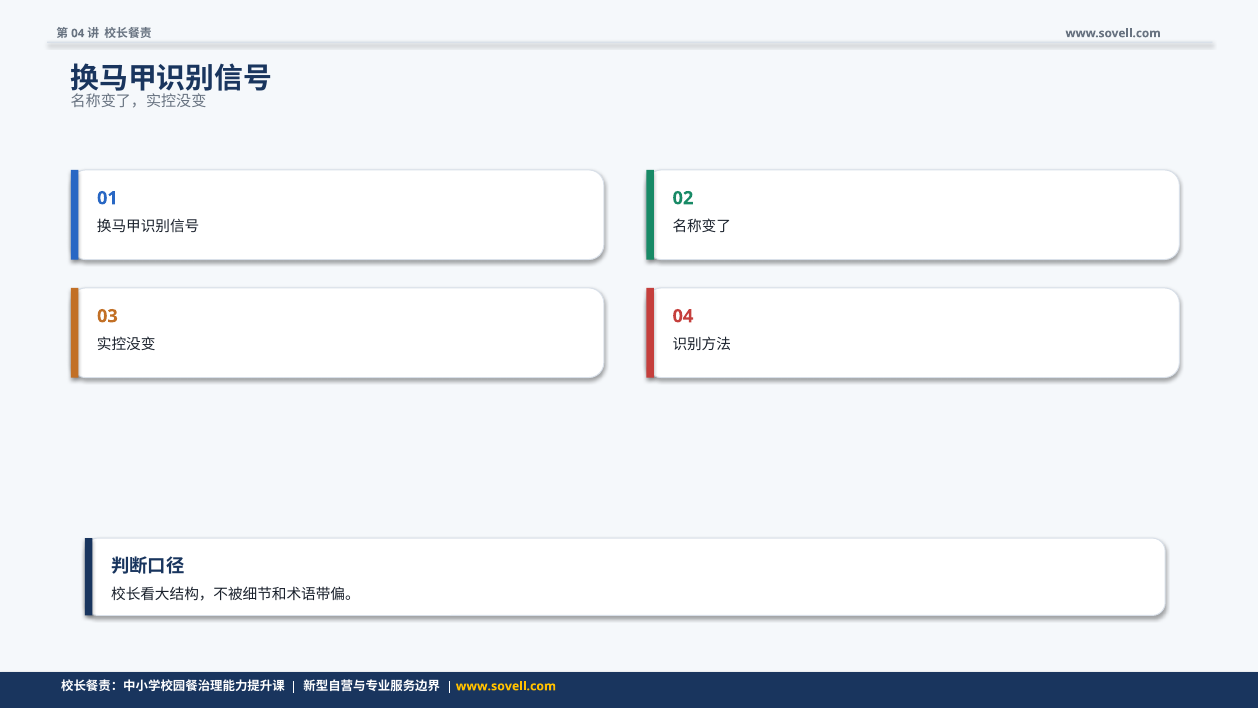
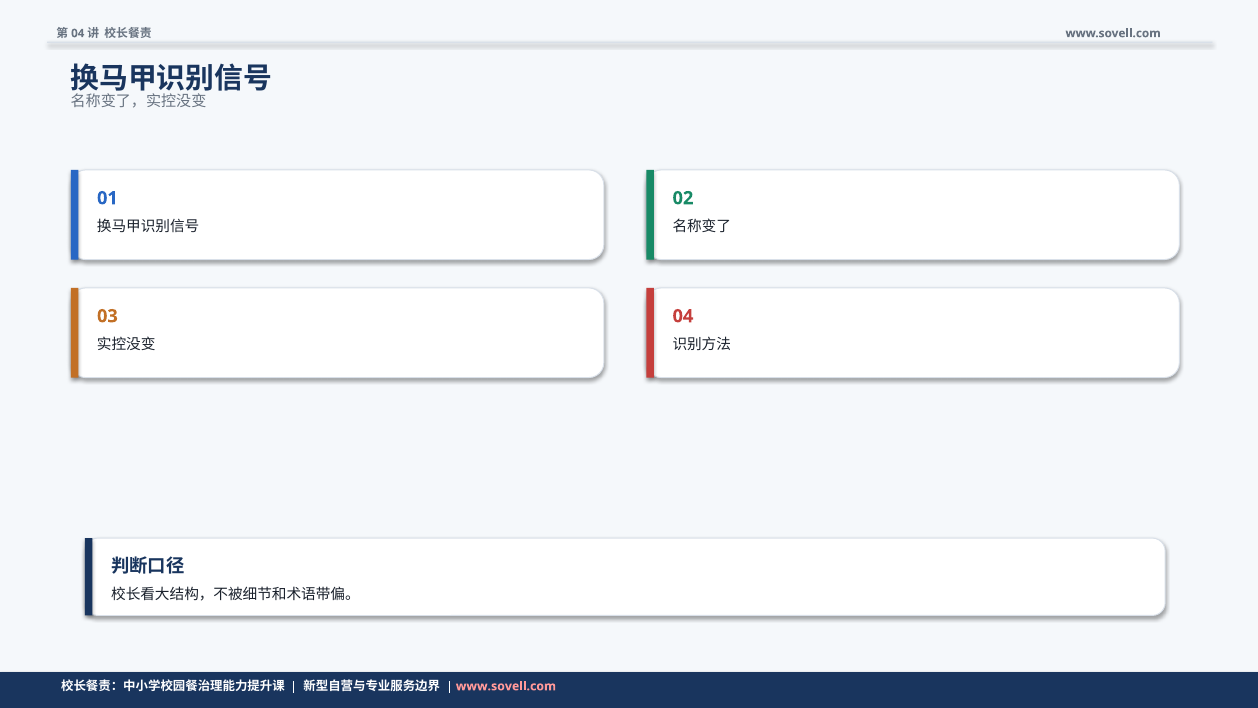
www.sovell.com colour: yellow -> pink (506, 686)
